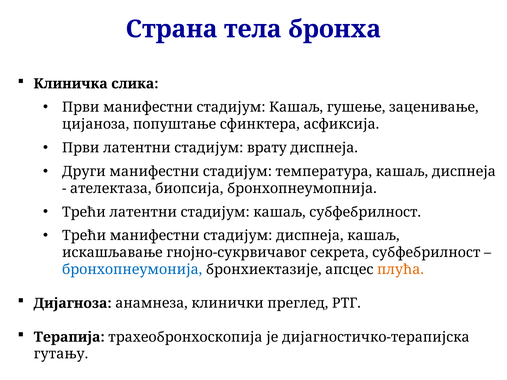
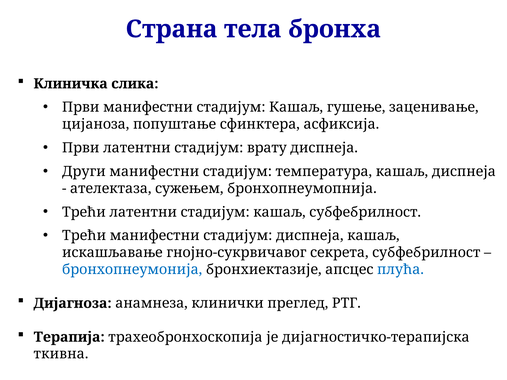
биопсија: биопсија -> сужењем (189, 189)
плућа colour: orange -> blue (400, 270)
гутању: гутању -> ткивна (61, 354)
